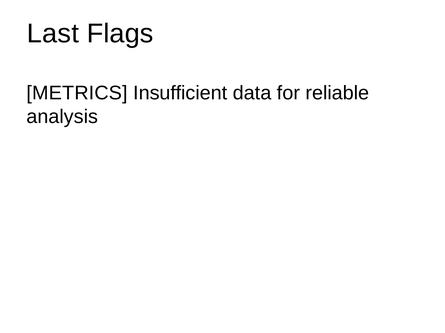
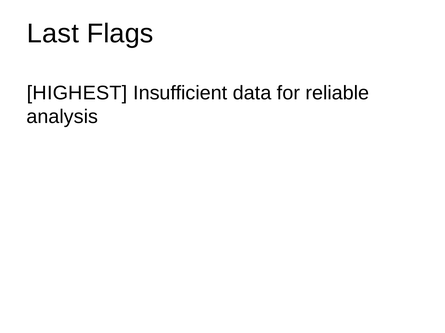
METRICS: METRICS -> HIGHEST (77, 93)
